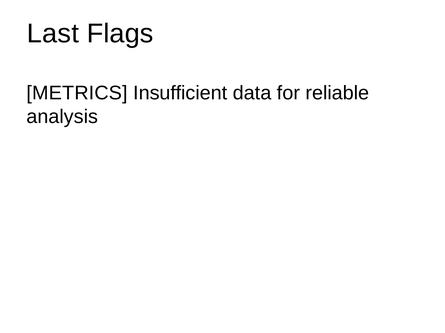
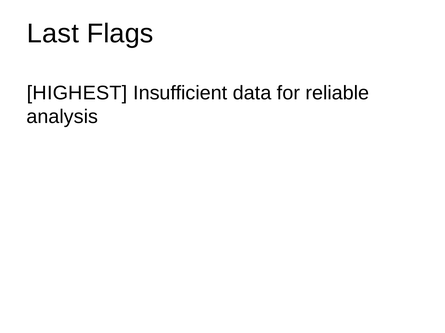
METRICS: METRICS -> HIGHEST (77, 93)
